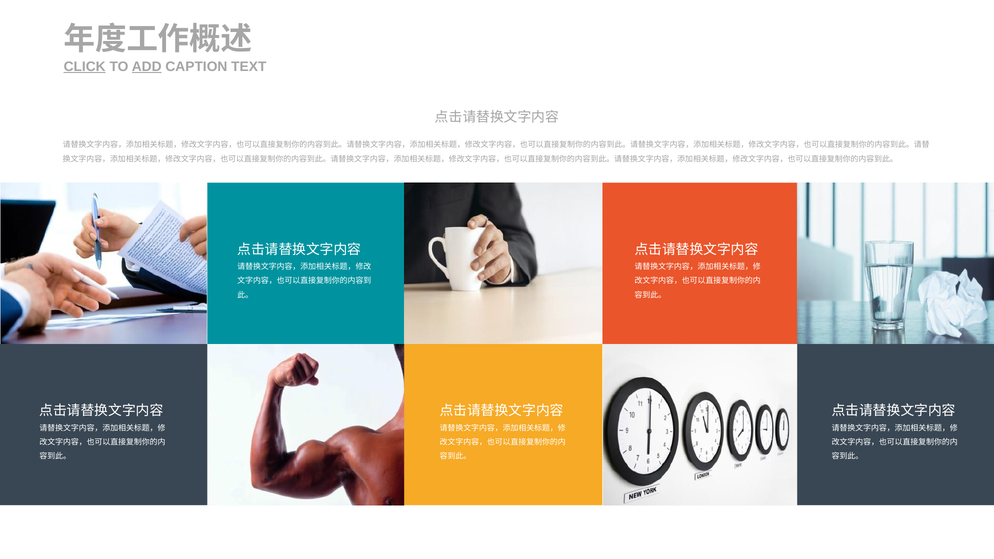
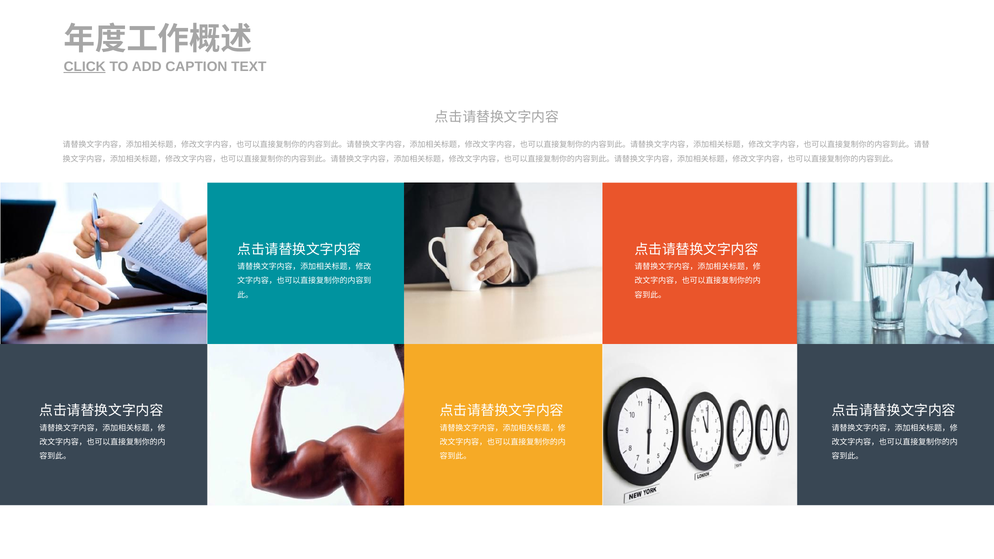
ADD underline: present -> none (147, 67)
